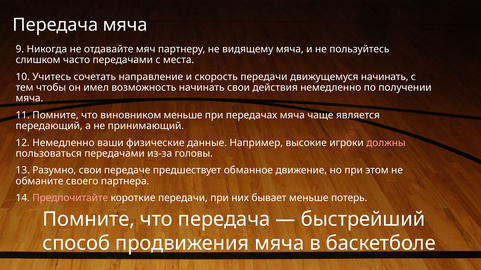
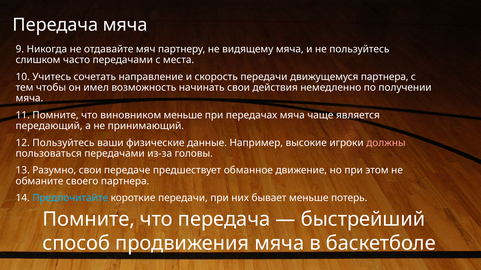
движущемуся начинать: начинать -> партнера (385, 77)
12 Немедленно: Немедленно -> Пользуйтесь (63, 143)
Предпочитайте colour: pink -> light blue (70, 198)
